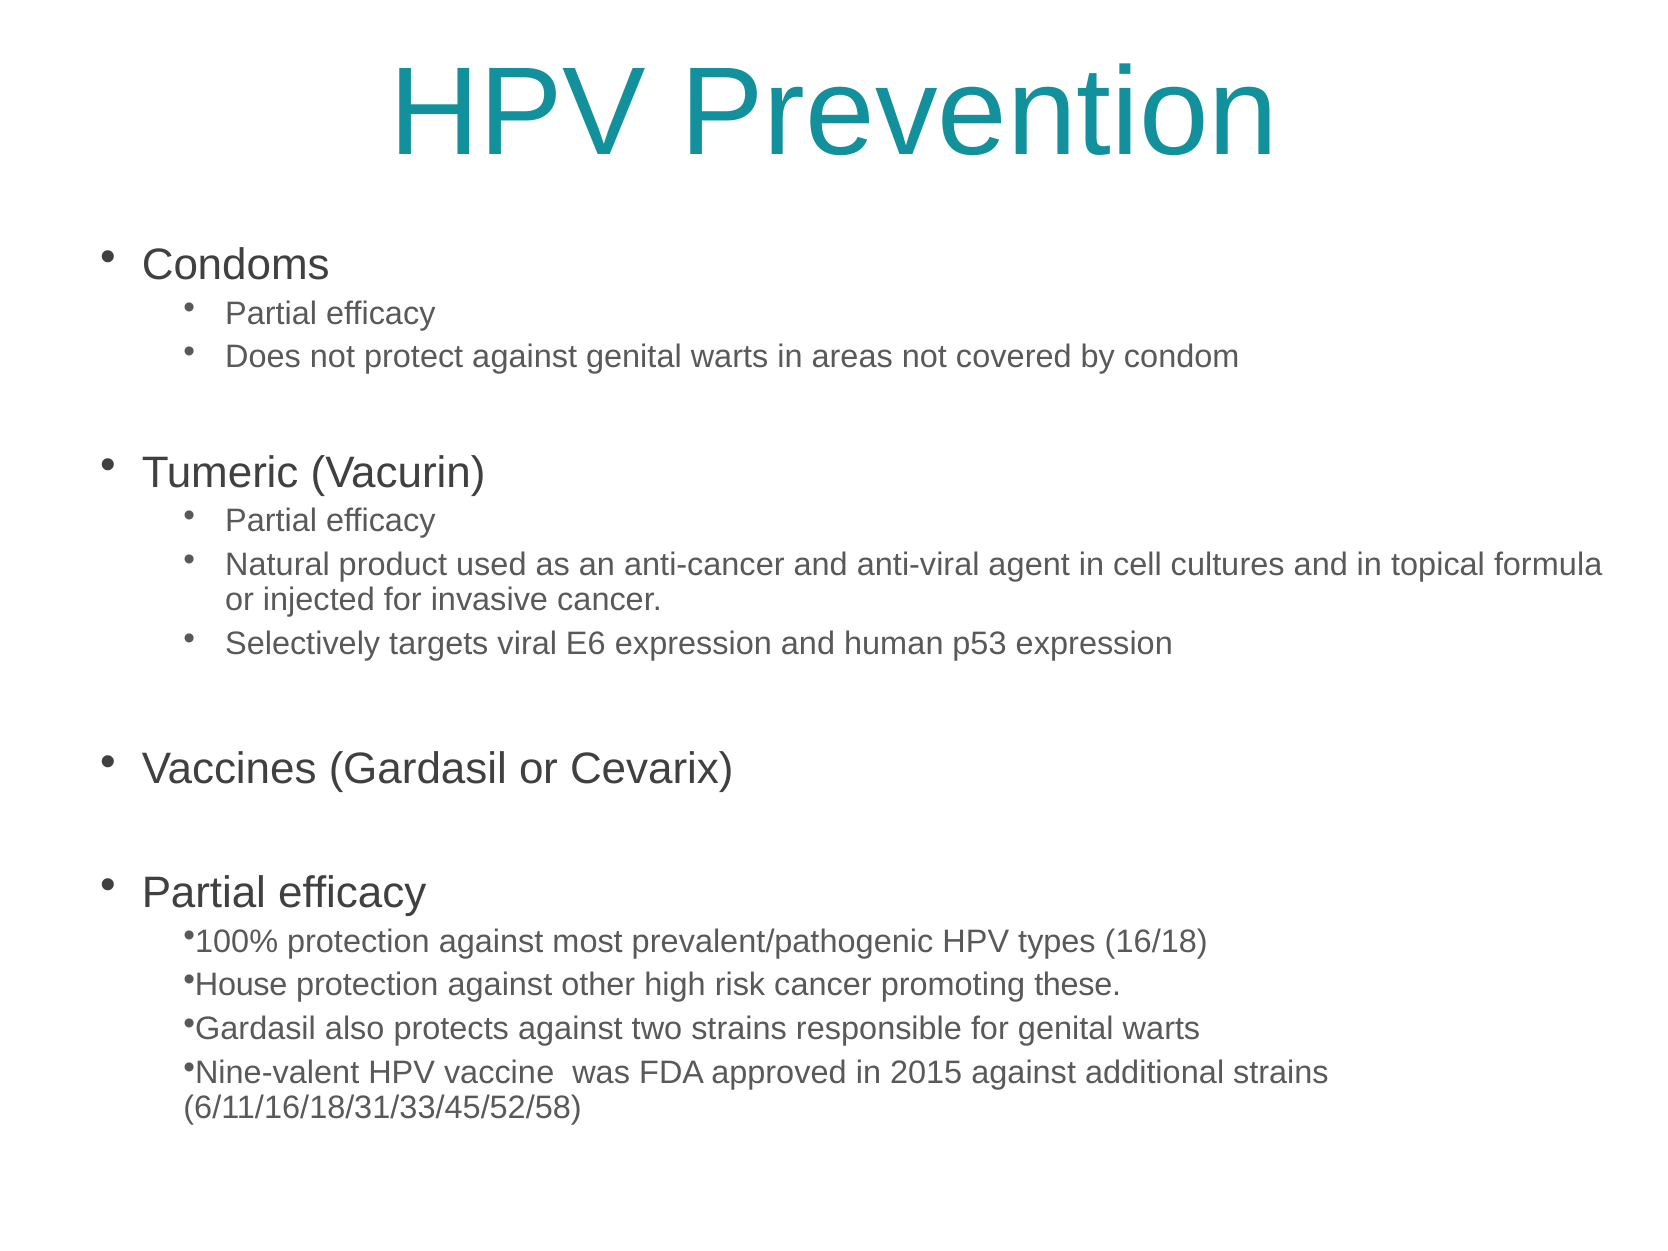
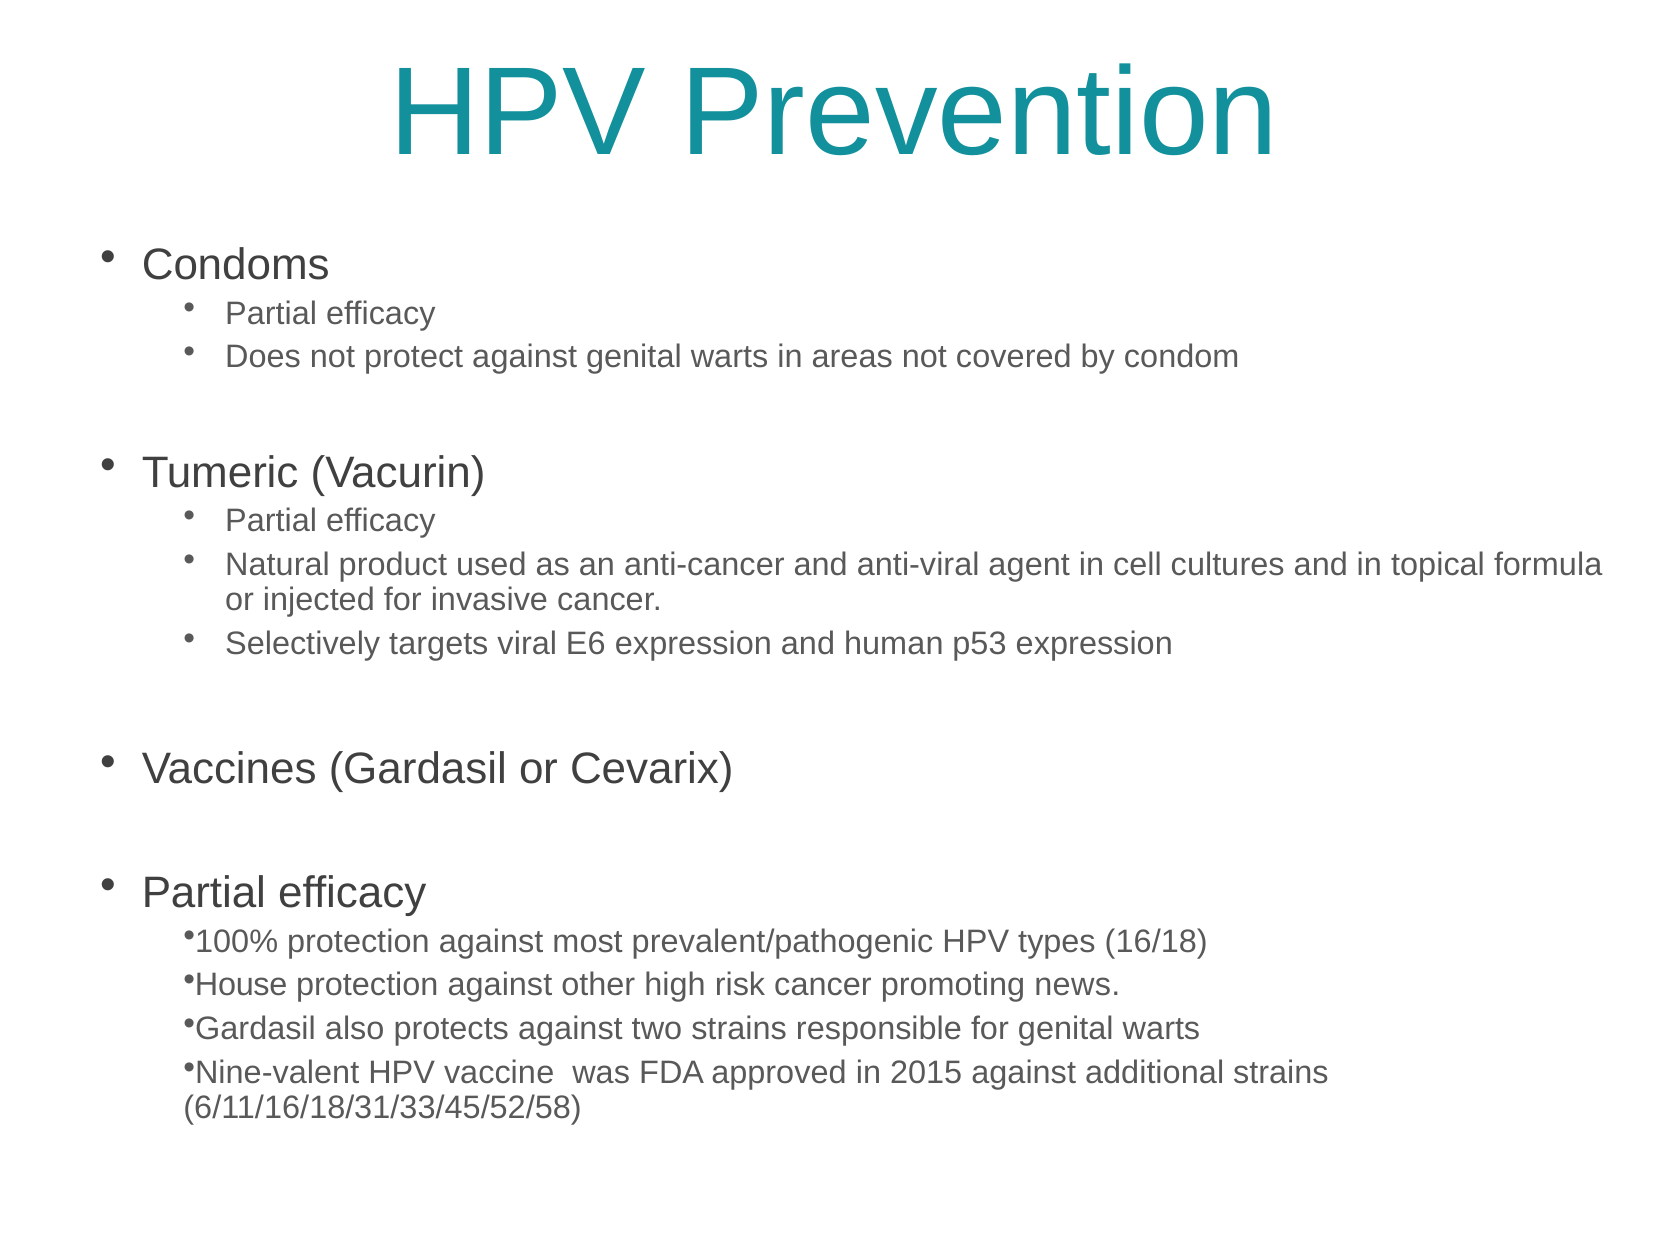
these: these -> news (1077, 985)
